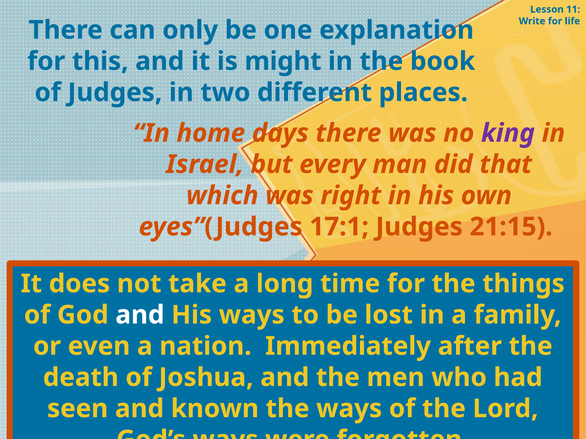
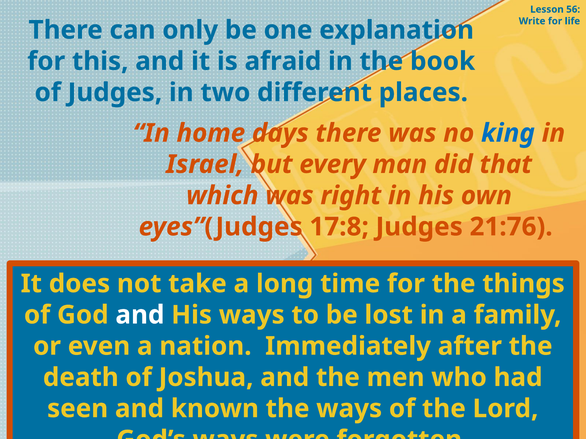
11: 11 -> 56 (573, 9)
might: might -> afraid (283, 61)
king colour: purple -> blue (508, 133)
17:1: 17:1 -> 17:8 (339, 227)
21:15: 21:15 -> 21:76 (511, 227)
